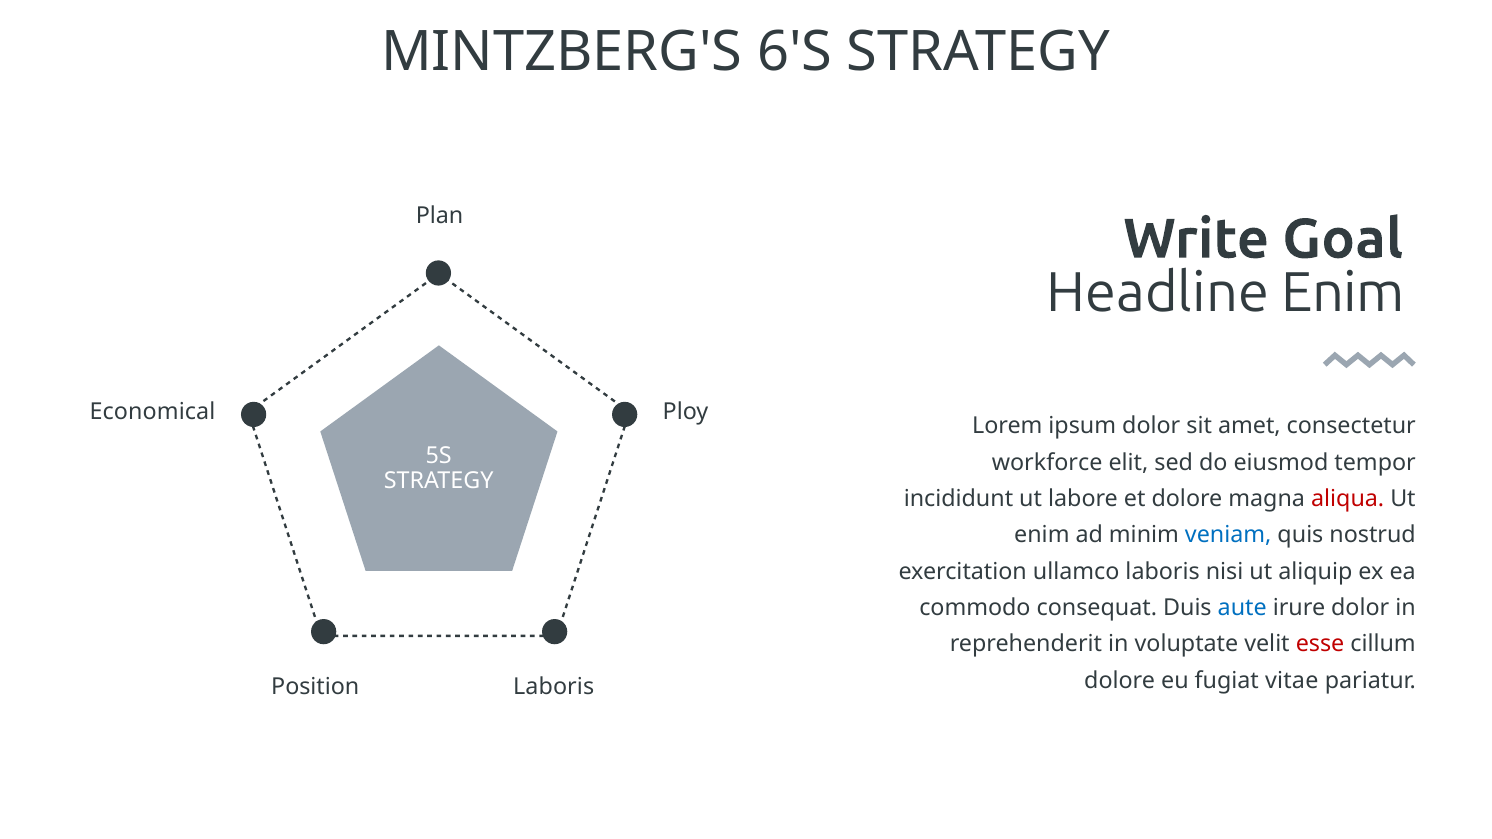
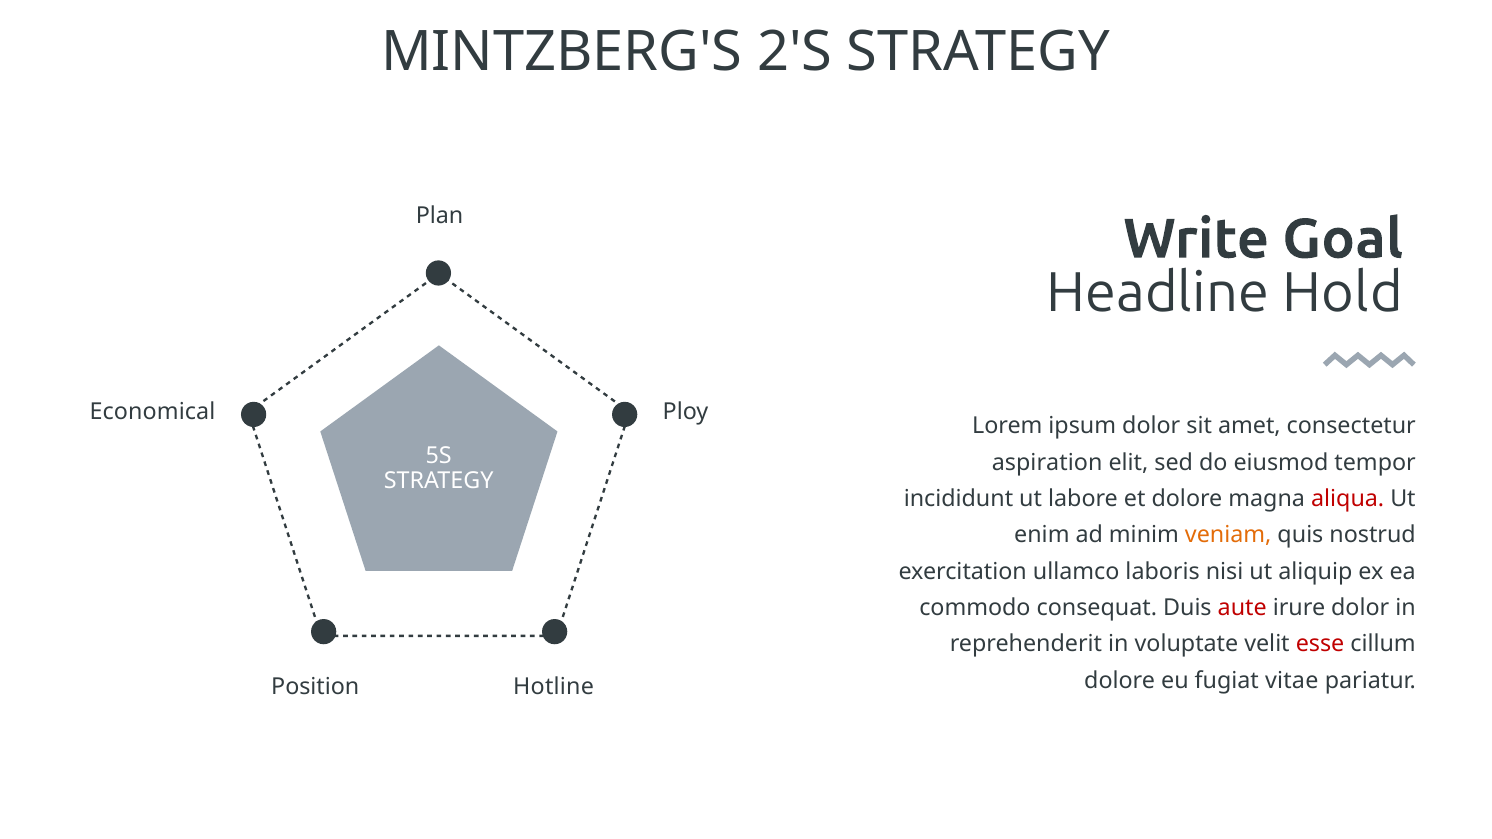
6'S: 6'S -> 2'S (795, 52)
Headline Enim: Enim -> Hold (1342, 293)
workforce: workforce -> aspiration (1047, 463)
veniam colour: blue -> orange (1228, 535)
aute colour: blue -> red (1242, 608)
Position Laboris: Laboris -> Hotline (554, 687)
